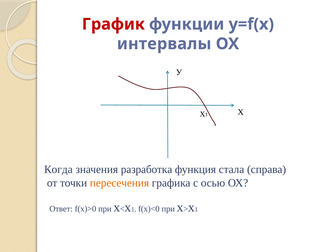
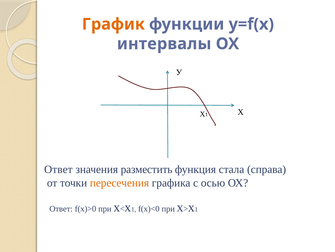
График colour: red -> orange (113, 24)
Когда: Когда -> Ответ (58, 169)
разработка: разработка -> разместить (147, 169)
